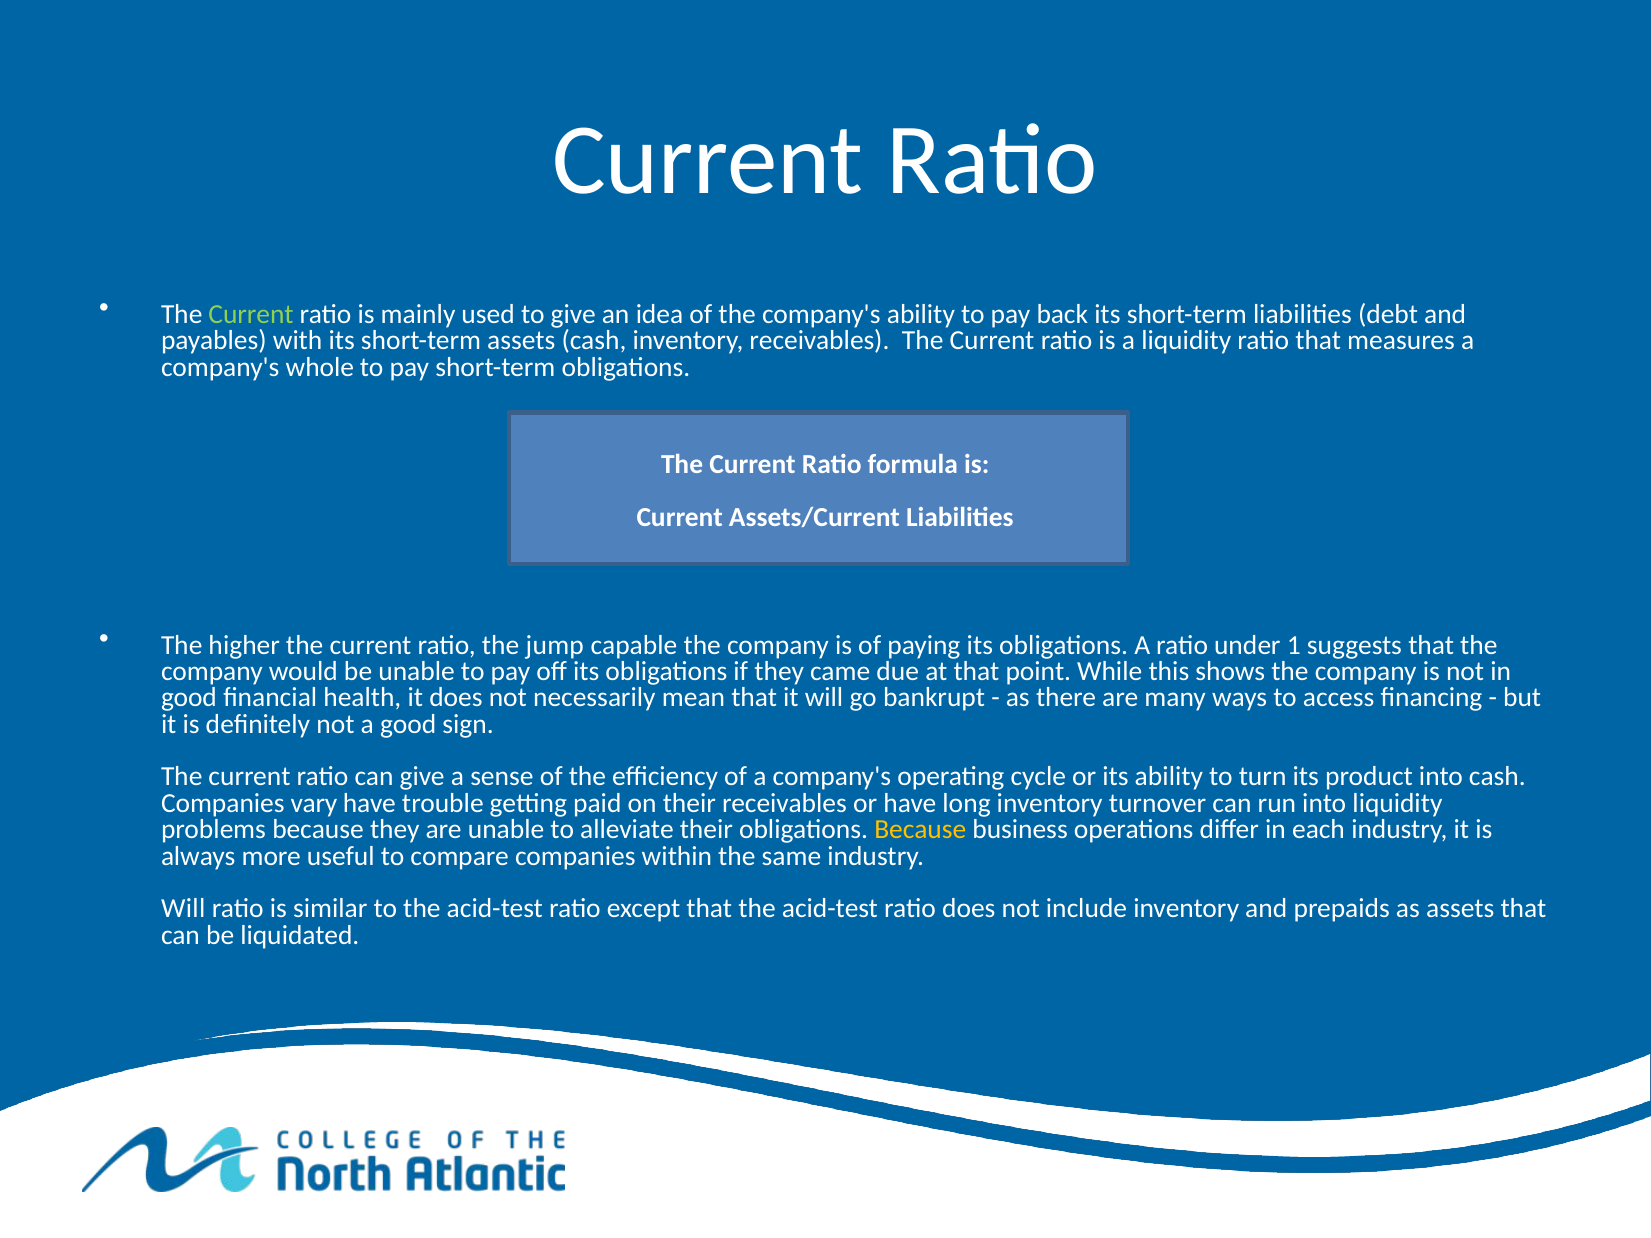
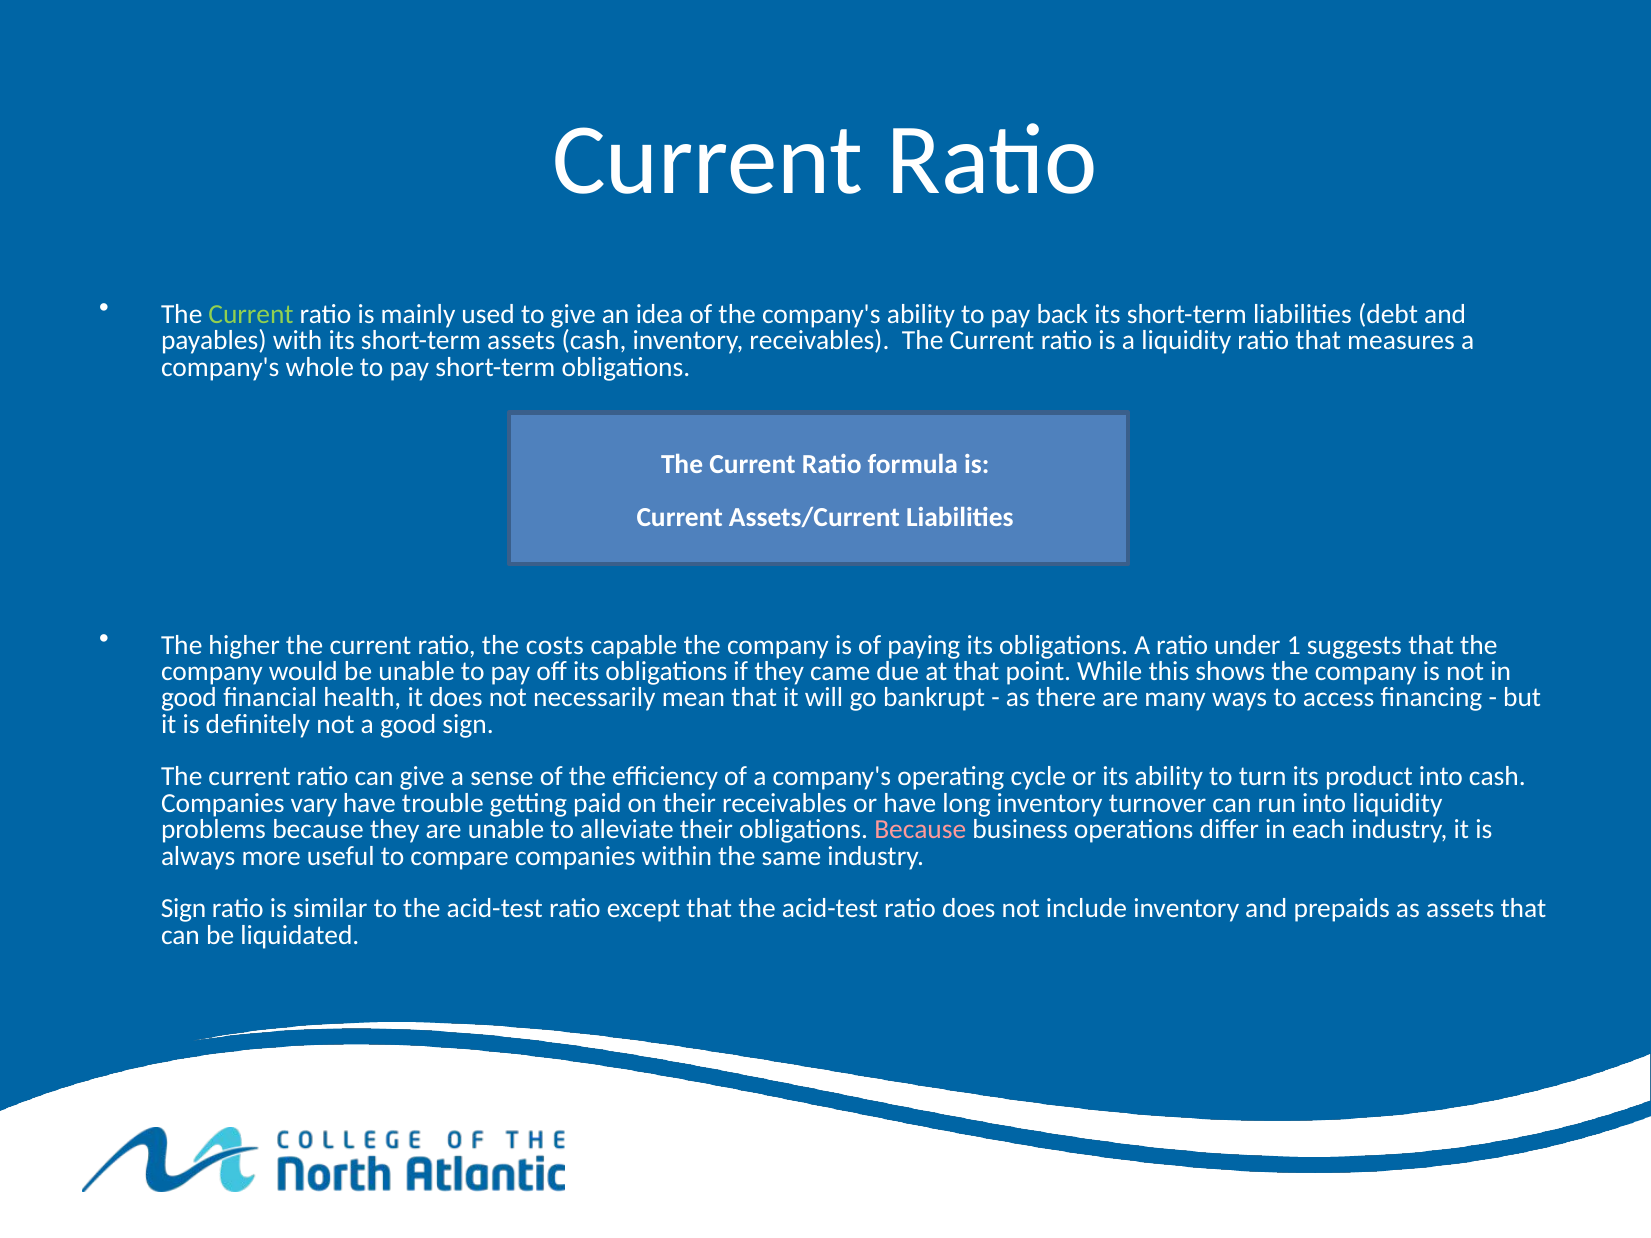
jump: jump -> costs (555, 645)
Because colour: yellow -> pink (920, 830)
Will: Will -> Sign (184, 909)
